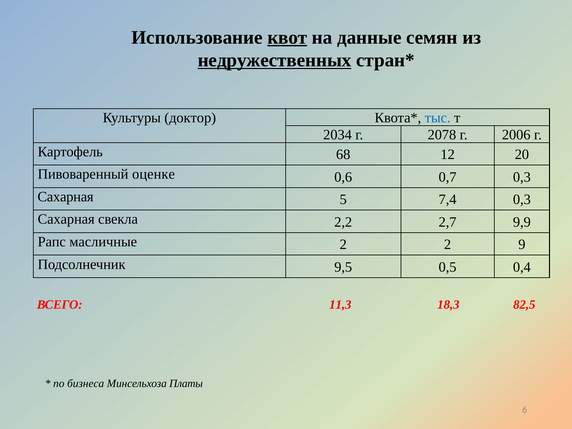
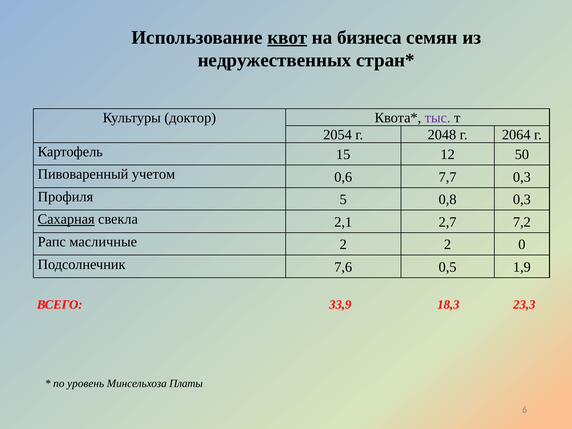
данные: данные -> бизнеса (369, 37)
недружественных underline: present -> none (275, 60)
тыс colour: blue -> purple (438, 118)
2034: 2034 -> 2054 (338, 135)
2078: 2078 -> 2048 (442, 135)
2006: 2006 -> 2064 (516, 135)
68: 68 -> 15 (343, 154)
20: 20 -> 50 (522, 154)
оценке: оценке -> учетом (154, 174)
0,7: 0,7 -> 7,7 (448, 177)
Сахарная: Сахарная -> Профиля (65, 197)
7,4: 7,4 -> 0,8 (448, 200)
Сахарная underline: none -> present (66, 219)
2,2: 2,2 -> 2,1 (343, 222)
9,9: 9,9 -> 7,2 (522, 222)
9: 9 -> 0 (522, 245)
9,5: 9,5 -> 7,6 (343, 267)
0,4: 0,4 -> 1,9 (522, 267)
11,3: 11,3 -> 33,9 (340, 305)
82,5: 82,5 -> 23,3 (524, 305)
бизнеса: бизнеса -> уровень (86, 383)
